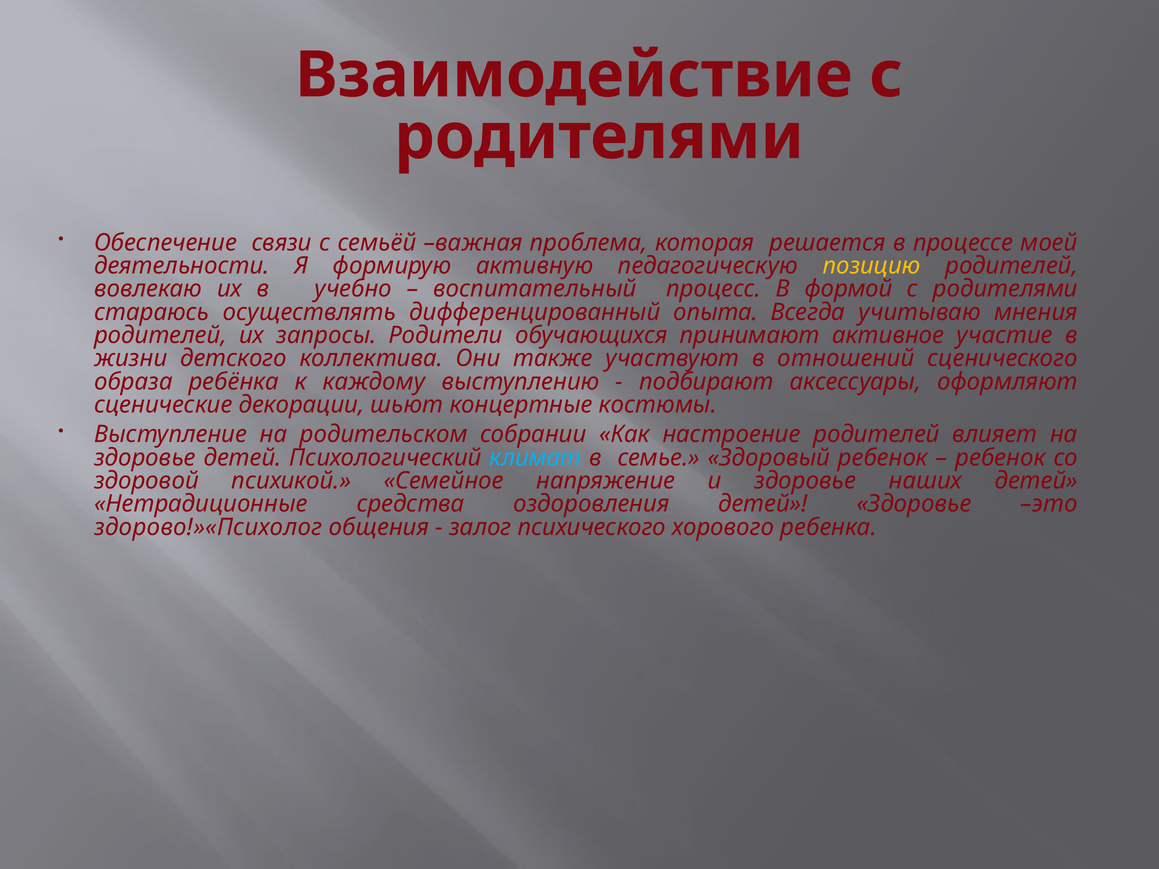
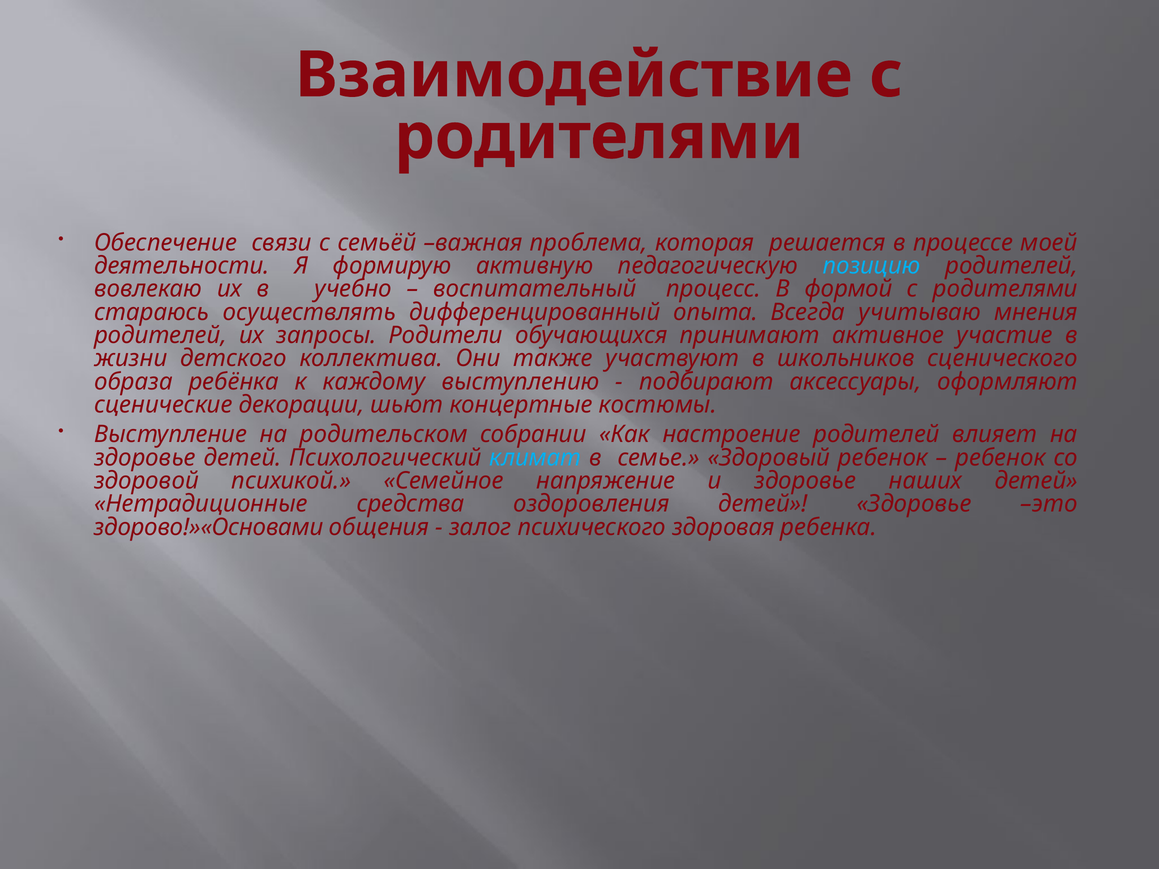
позицию colour: yellow -> light blue (872, 266)
отношений: отношений -> школьников (846, 359)
здорово!»«Психолог: здорово!»«Психолог -> здорово!»«Основами (209, 527)
хорового: хорового -> здоровая (723, 527)
